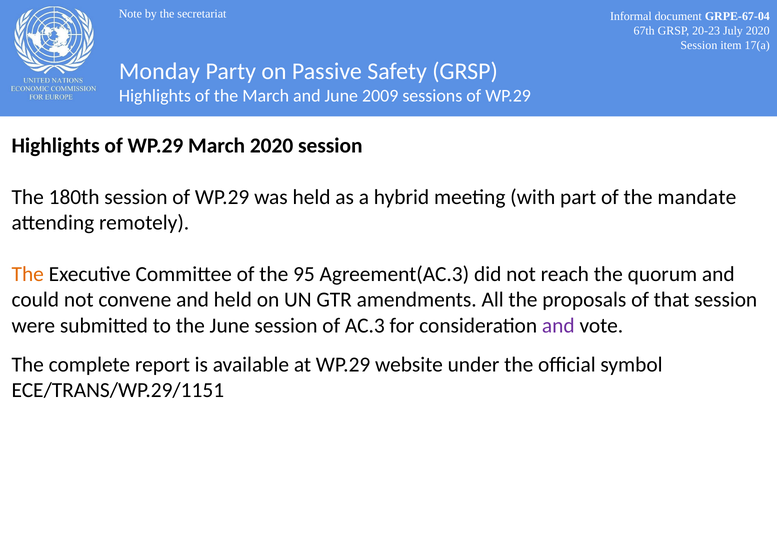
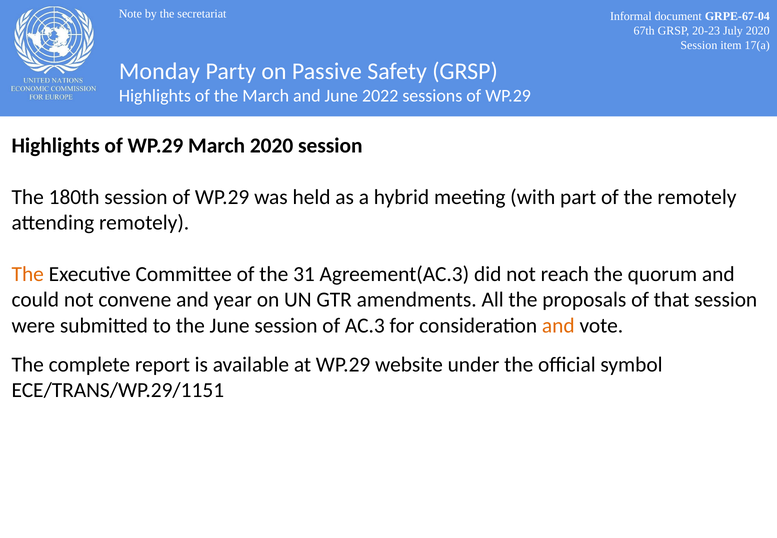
2009: 2009 -> 2022 (380, 96)
the mandate: mandate -> remotely (697, 197)
95: 95 -> 31 (304, 274)
and held: held -> year (233, 300)
and colour: purple -> orange (558, 326)
